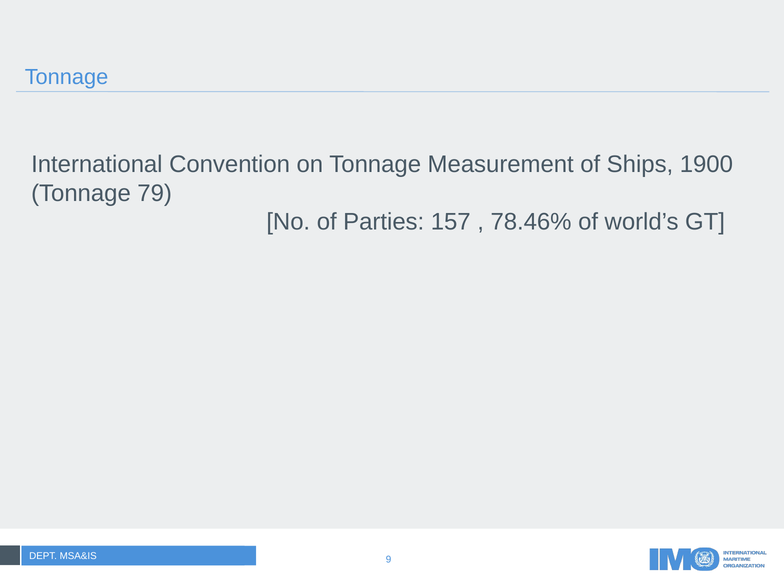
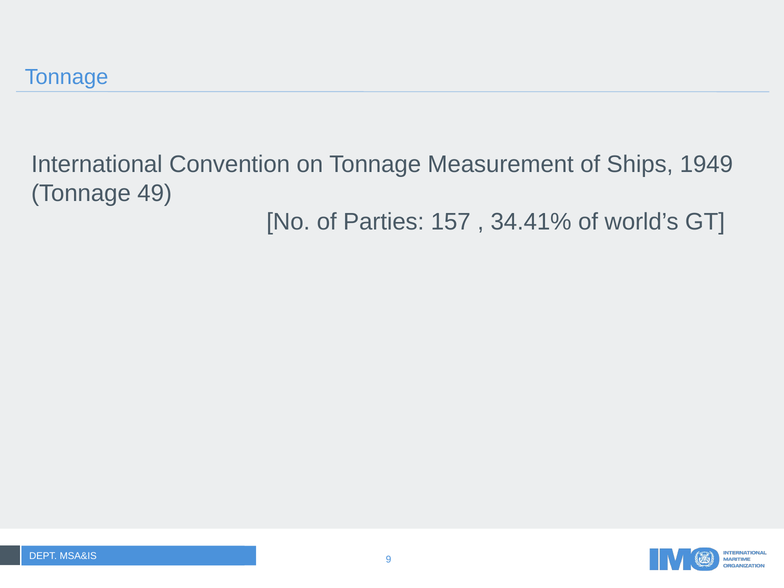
1900: 1900 -> 1949 (706, 165)
79: 79 -> 49 (155, 193)
78.46%: 78.46% -> 34.41% (531, 222)
